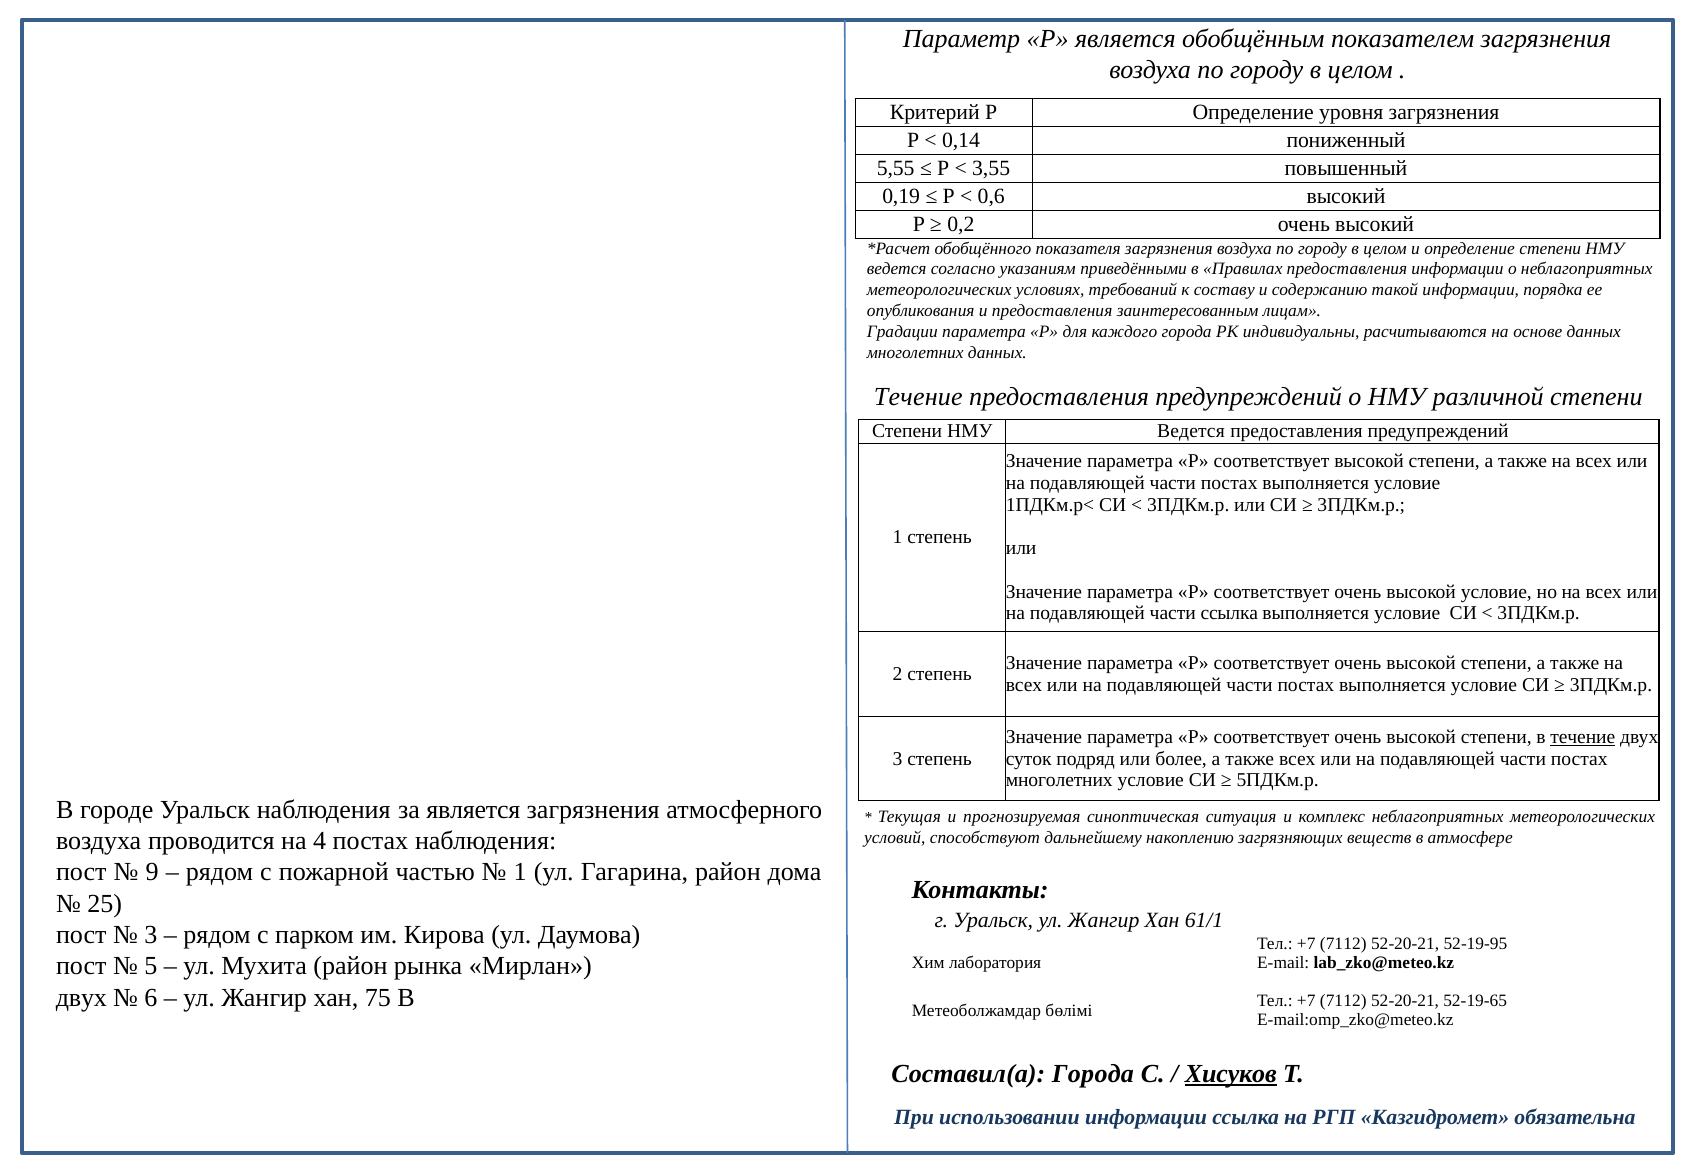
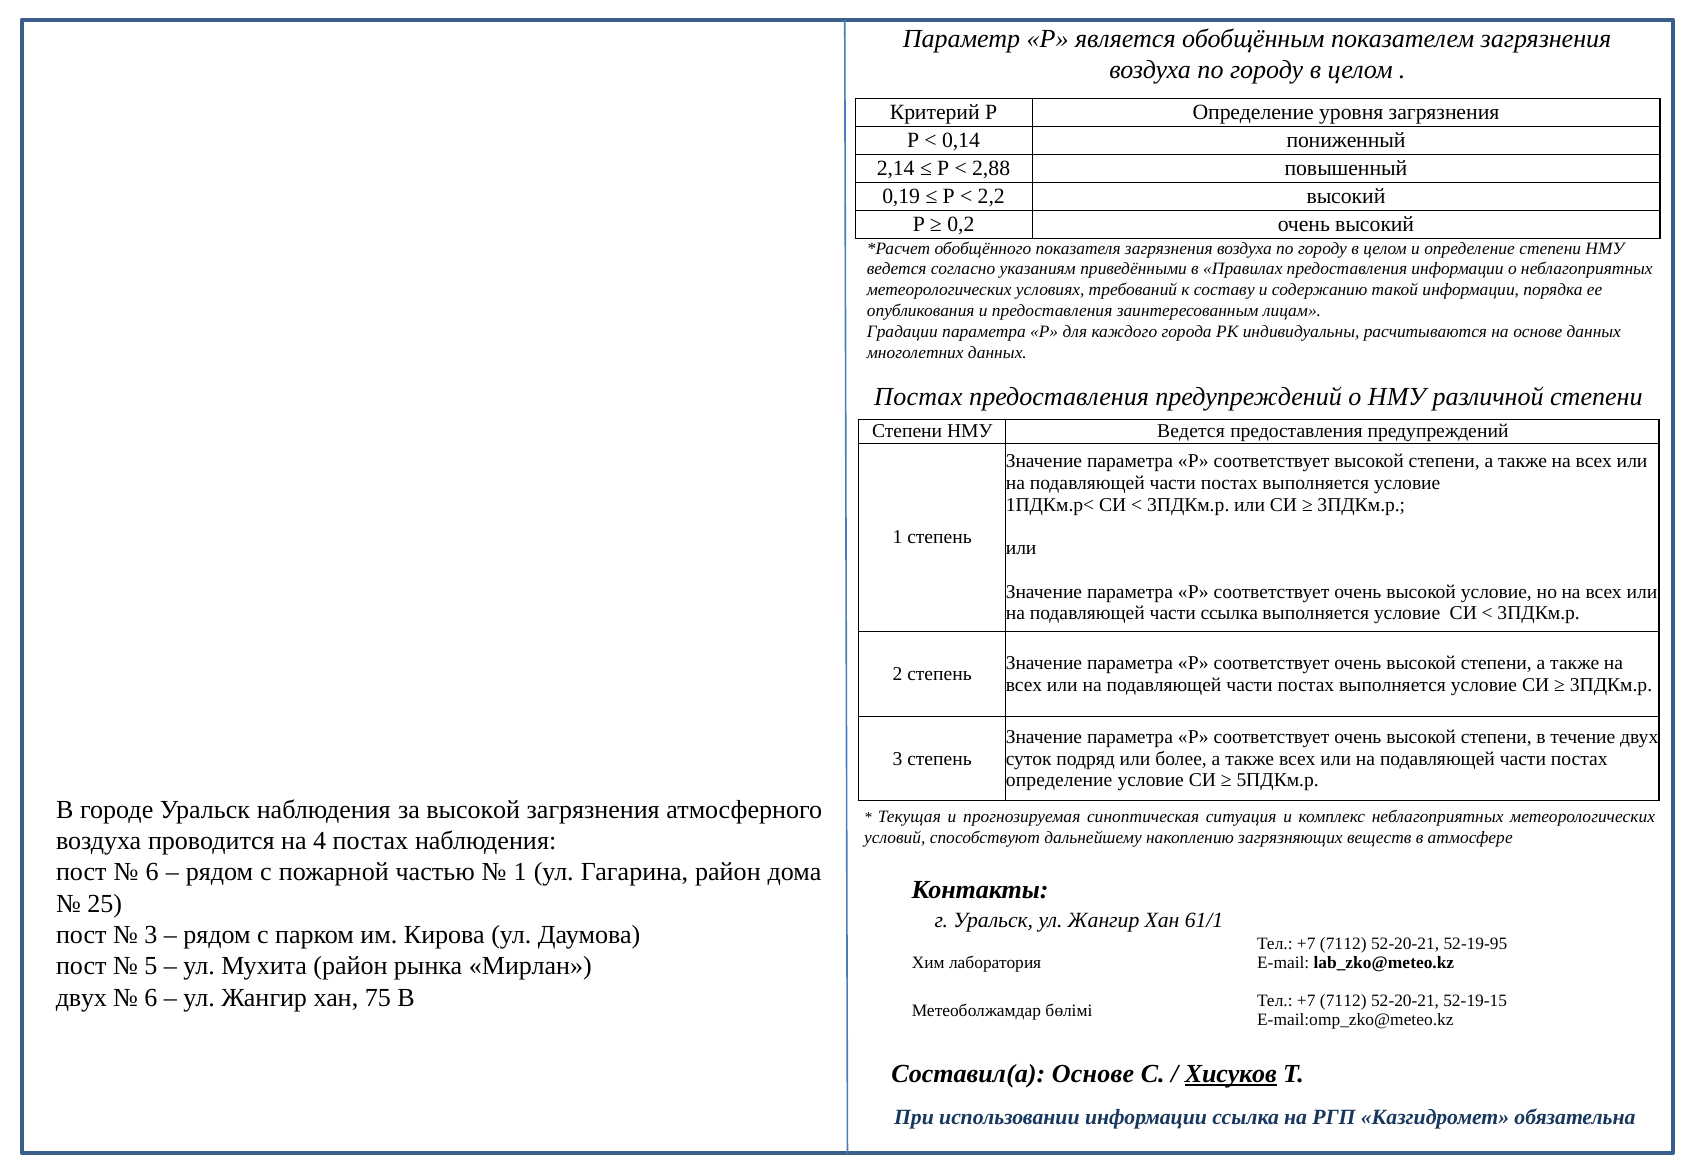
5,55: 5,55 -> 2,14 (896, 168)
3,55: 3,55 -> 2,88 (991, 168)
0,6: 0,6 -> 2,2 (991, 196)
Течение: Течение -> Постах (918, 397)
течение underline: present -> none (1583, 737)
многолетних: многолетних -> определение (1059, 781)
за является: является -> высокой (473, 810)
9: 9 -> 6 (152, 873)
52-19-65: 52-19-65 -> 52-19-15 (1475, 1001)
Составил(а Города: Города -> Основе (1093, 1074)
